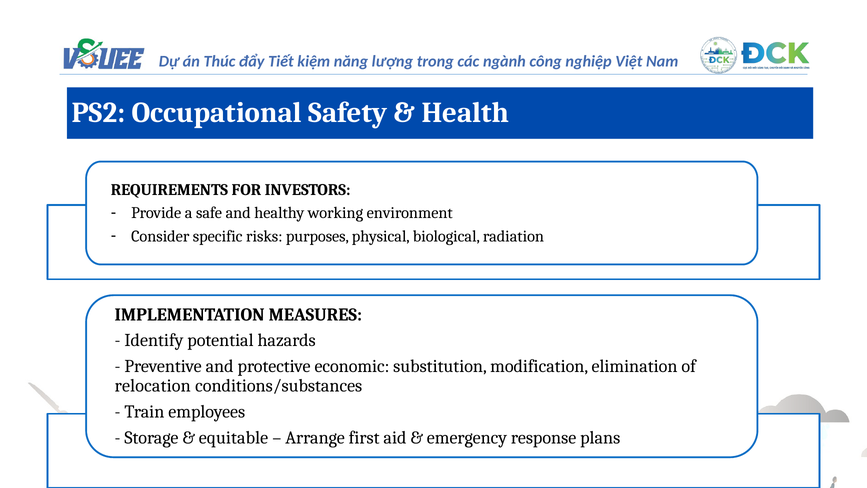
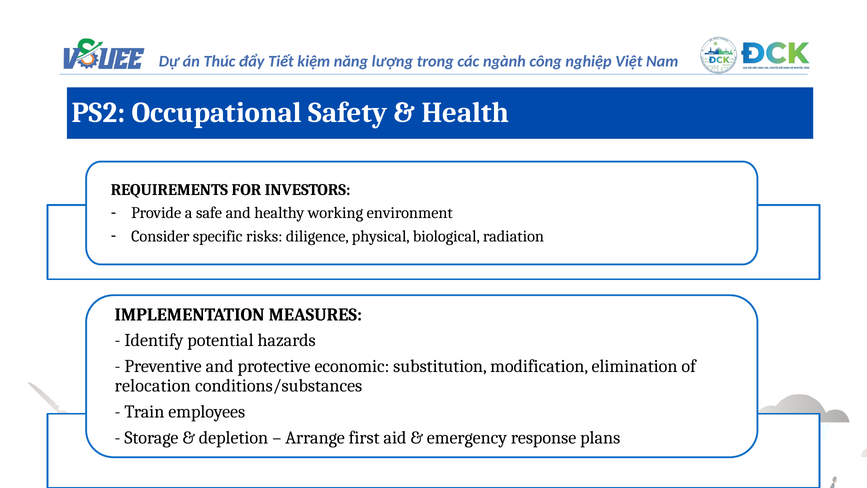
purposes: purposes -> diligence (317, 236)
equitable: equitable -> depletion (233, 437)
